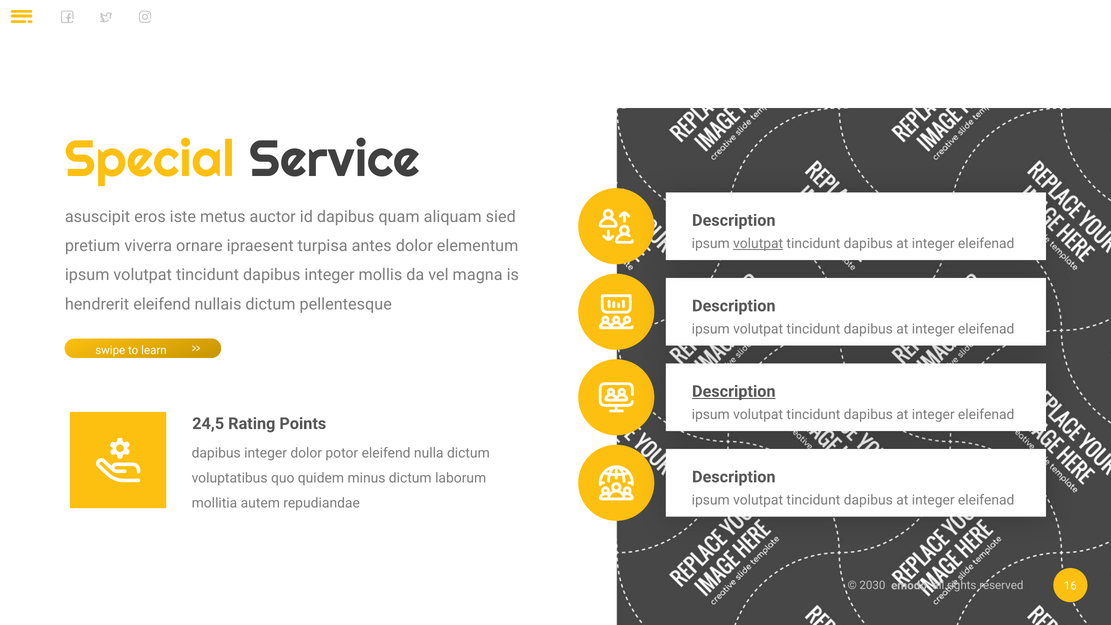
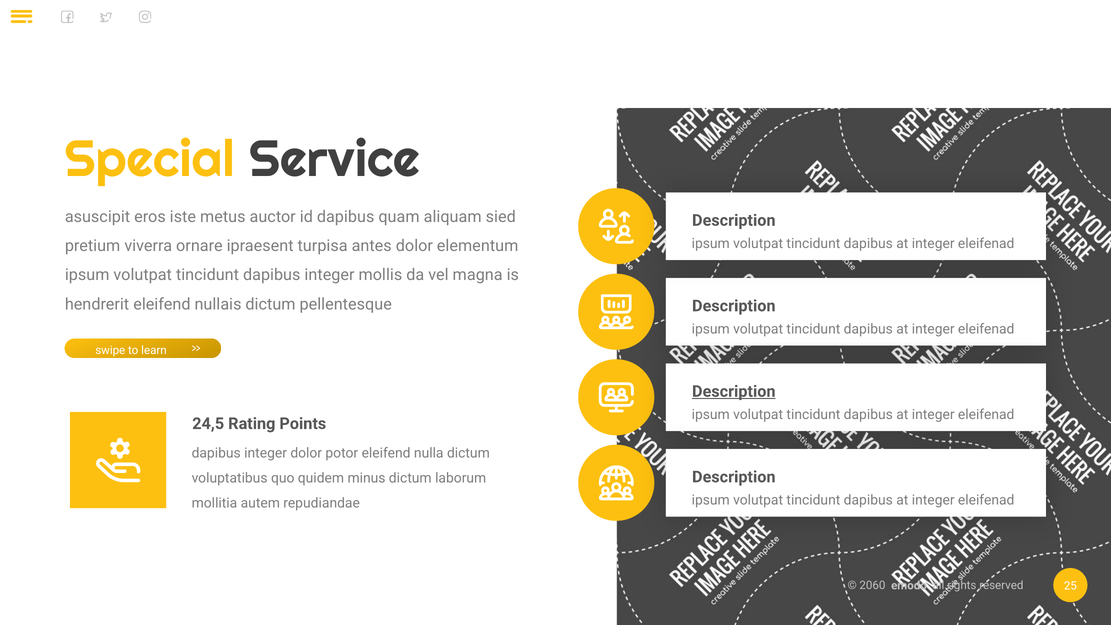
volutpat underline: present -> none (758, 243)
2030: 2030 -> 2060 (872, 585)
16: 16 -> 25 (1070, 586)
